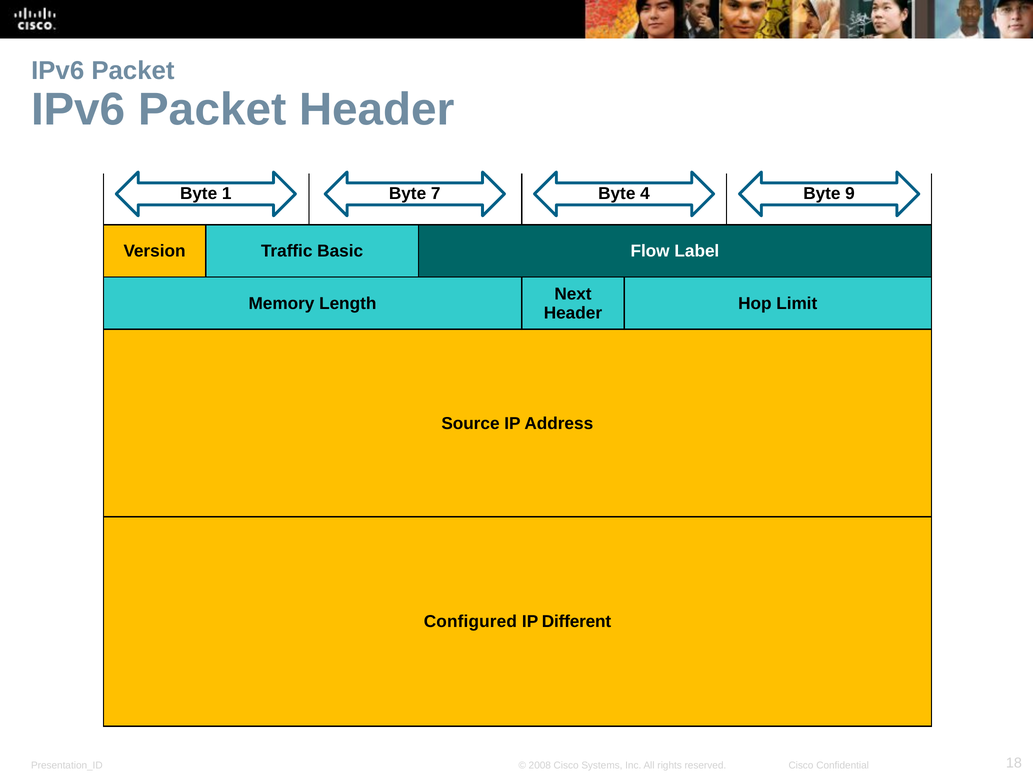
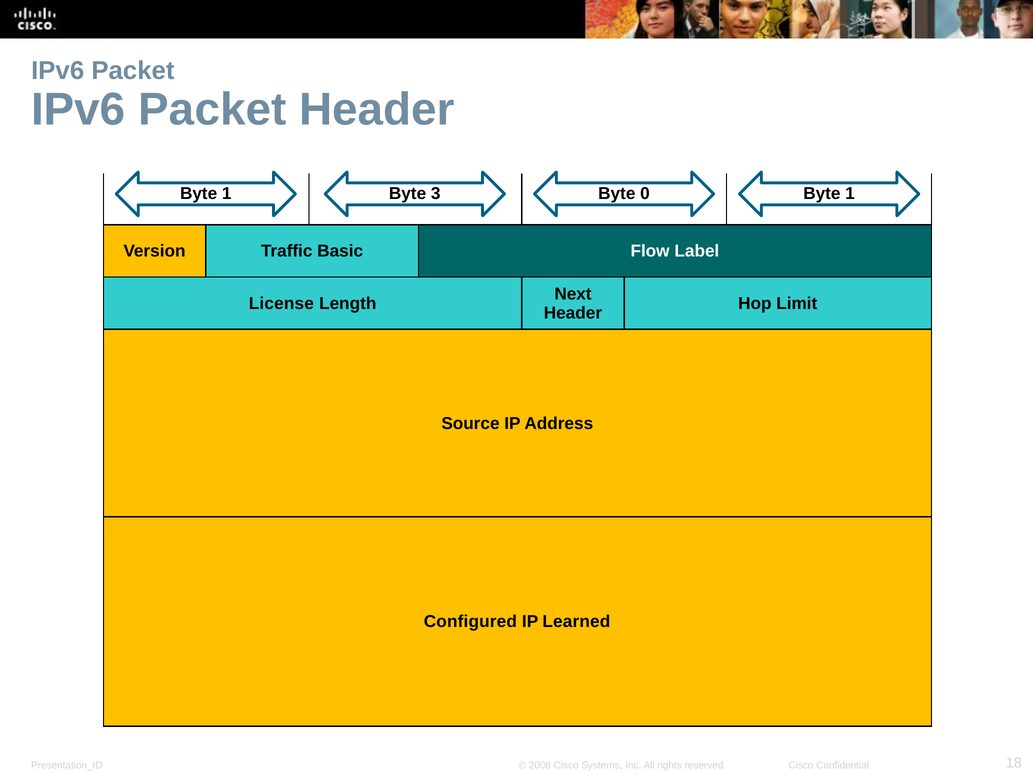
7: 7 -> 3 (436, 194)
4: 4 -> 0 (645, 194)
9: 9 -> 1 (850, 194)
Memory: Memory -> License (281, 303)
Different: Different -> Learned (576, 622)
